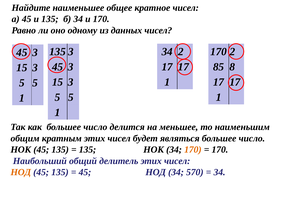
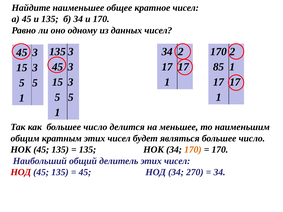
85 8: 8 -> 1 (232, 67)
НОД colour: orange -> red (21, 172)
570: 570 -> 270 (195, 172)
